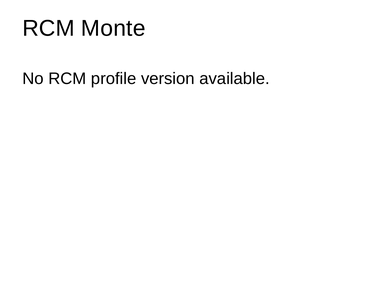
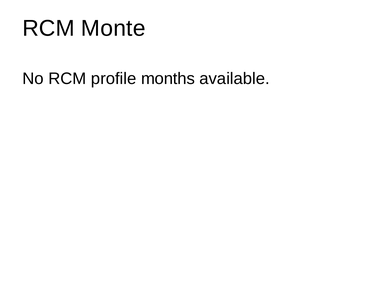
version: version -> months (168, 79)
